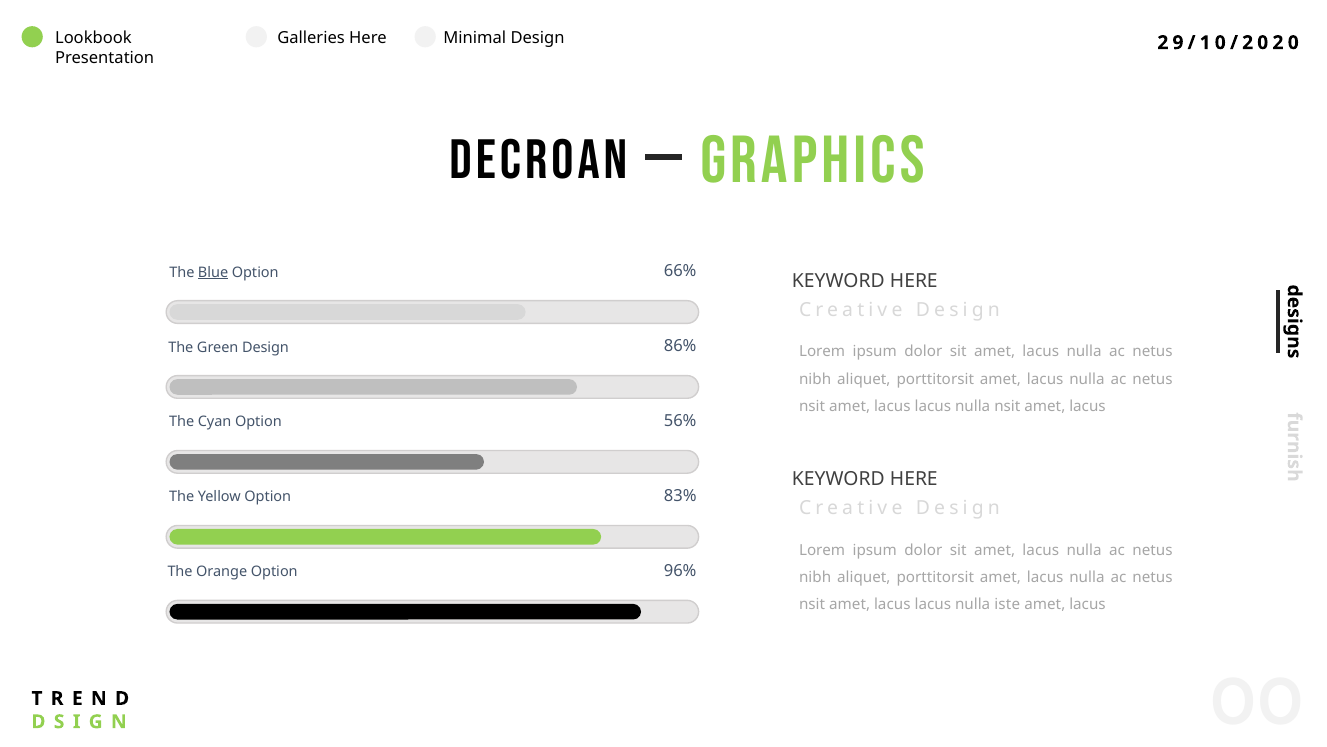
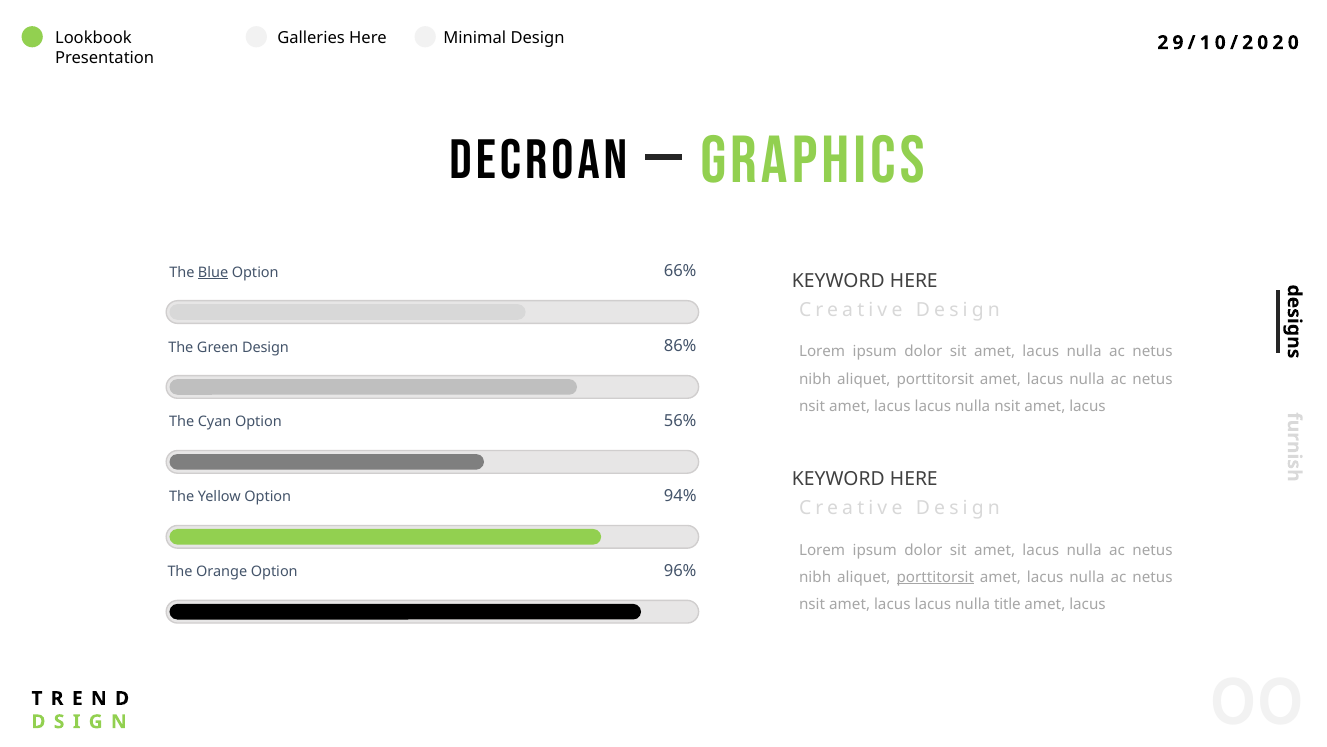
83%: 83% -> 94% (680, 495)
porttitorsit underline: none -> present (935, 577)
iste: iste -> title (1007, 604)
